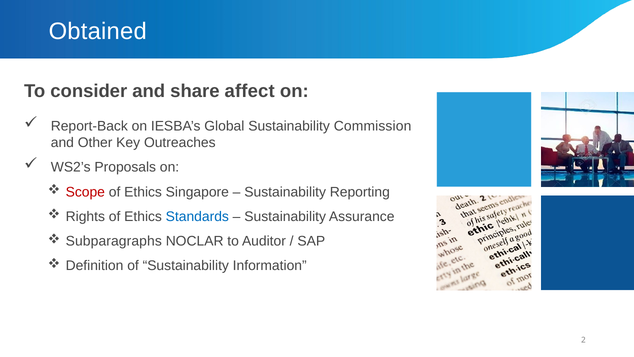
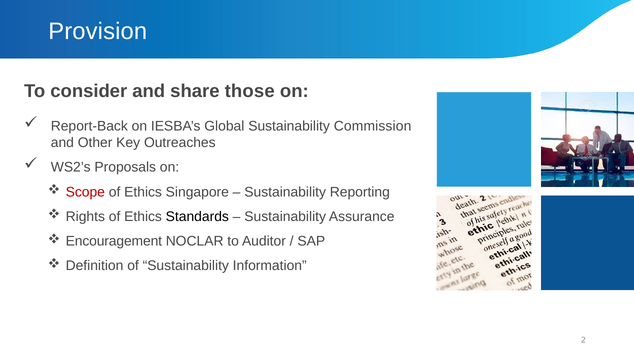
Obtained: Obtained -> Provision (98, 31)
affect: affect -> those (250, 91)
Standards colour: blue -> black (197, 216)
Subparagraphs: Subparagraphs -> Encouragement (114, 241)
